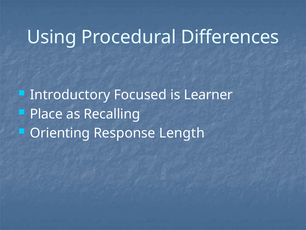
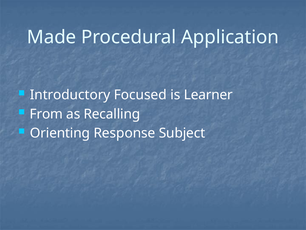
Using: Using -> Made (52, 37)
Differences: Differences -> Application (230, 37)
Place: Place -> From (46, 114)
Length: Length -> Subject (182, 133)
